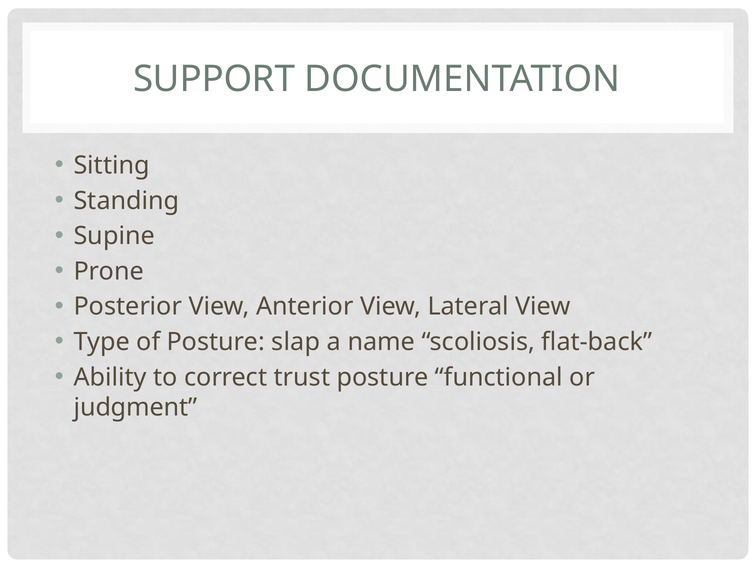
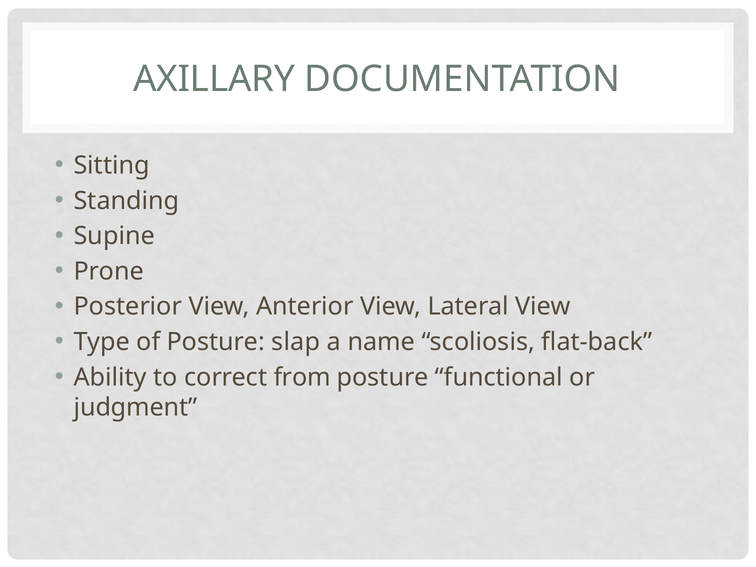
SUPPORT: SUPPORT -> AXILLARY (214, 79)
trust: trust -> from (302, 377)
